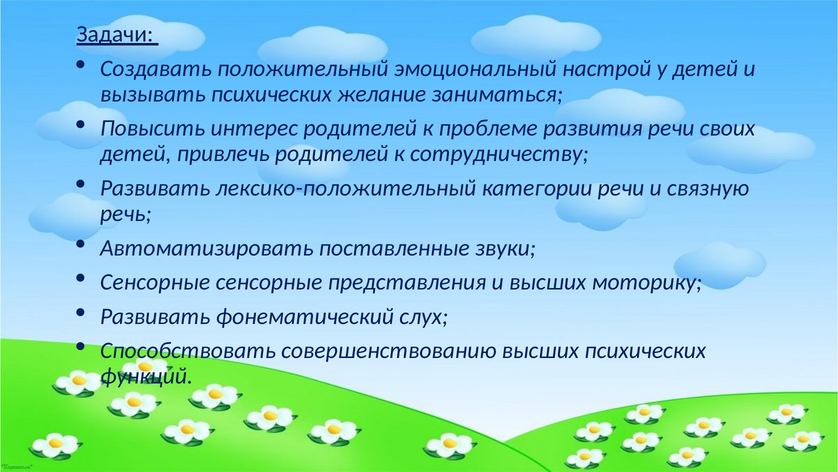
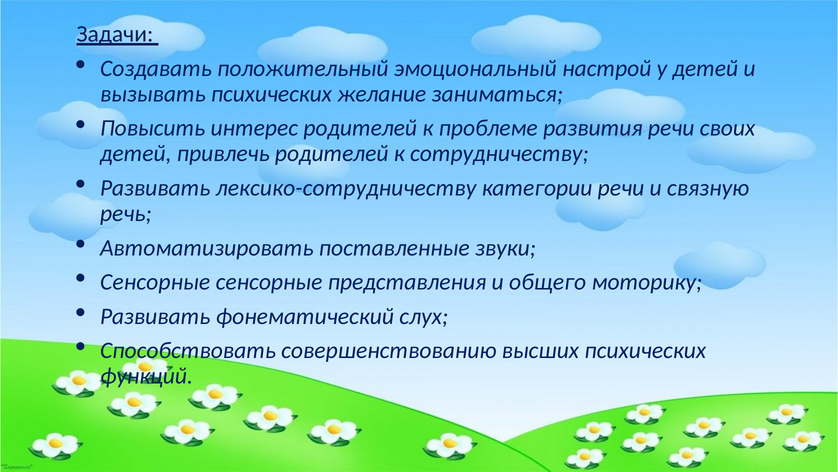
лексико-положительный: лексико-положительный -> лексико-сотрудничеству (346, 188)
и высших: высших -> общего (548, 282)
